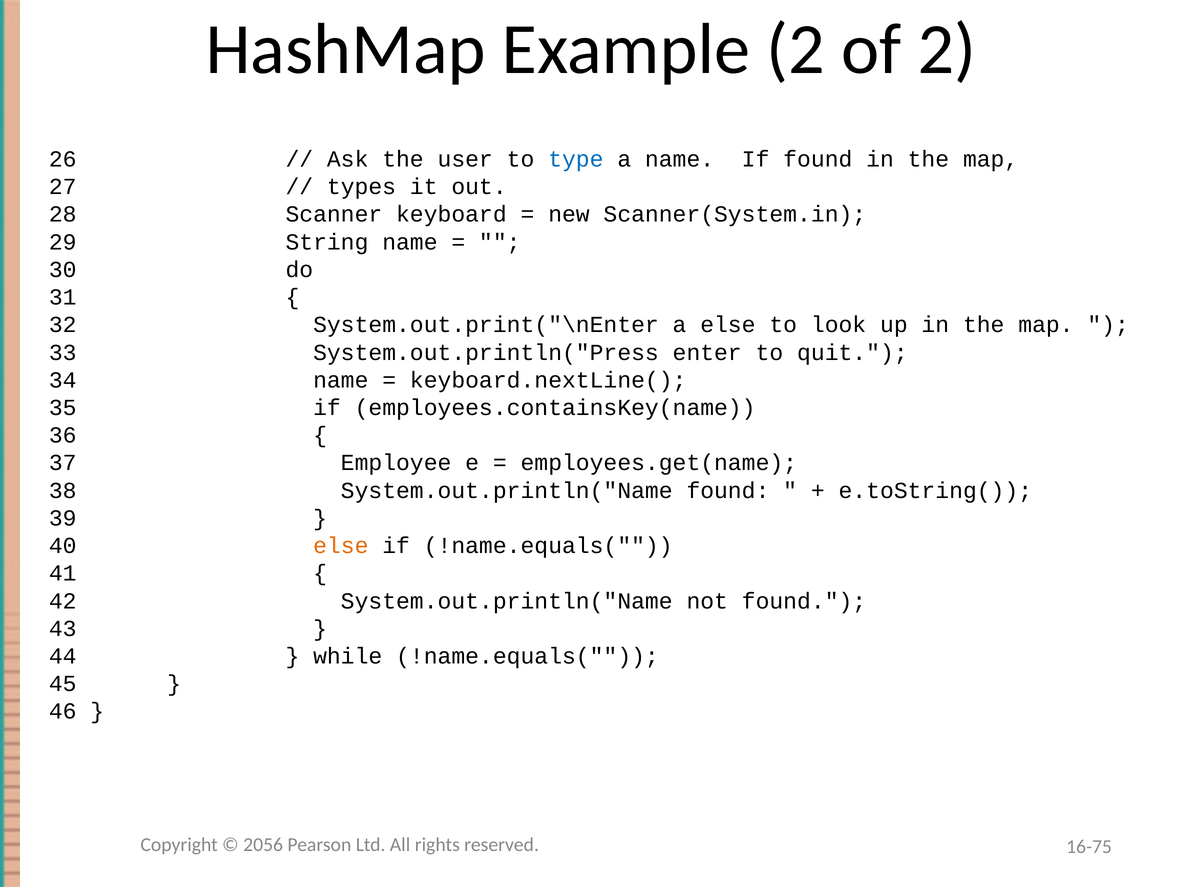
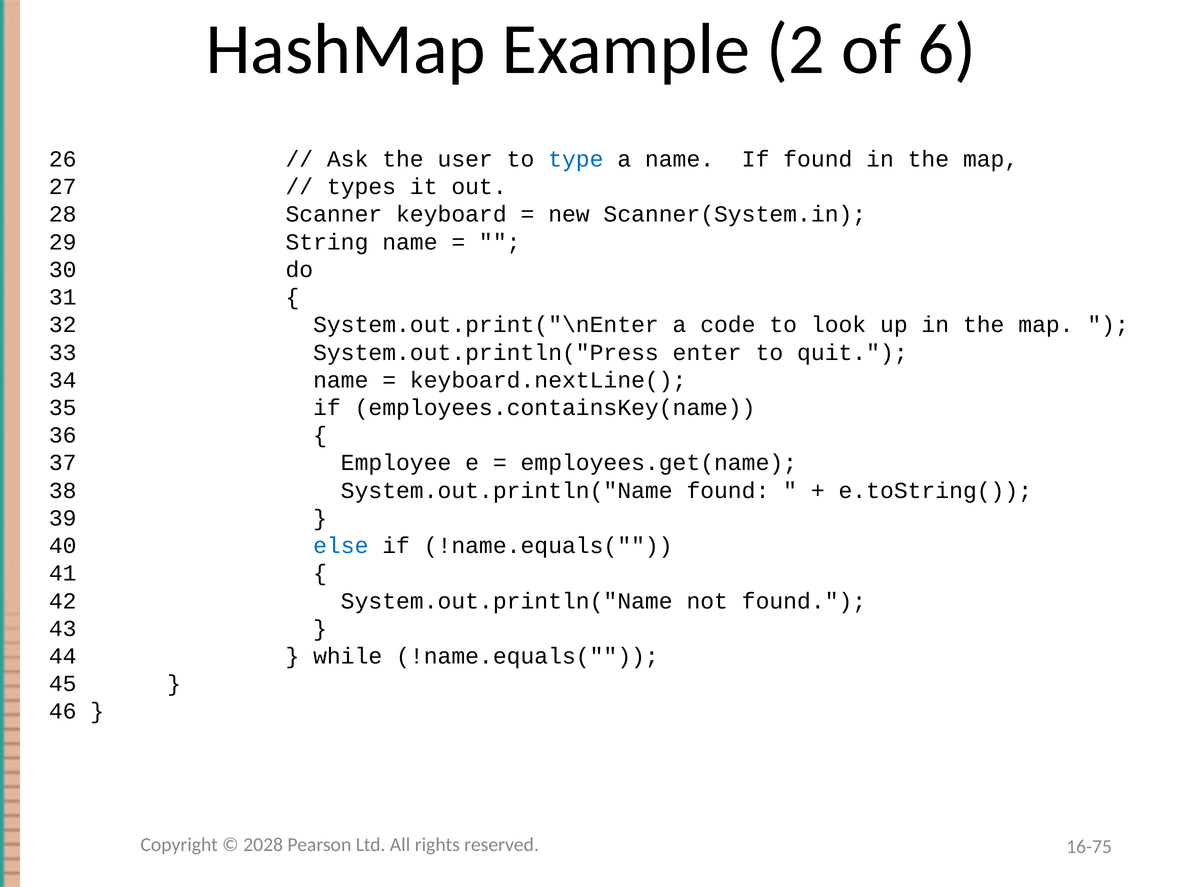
of 2: 2 -> 6 (947, 49)
a else: else -> code (728, 325)
else colour: orange -> blue (341, 546)
2056: 2056 -> 2028 (263, 845)
